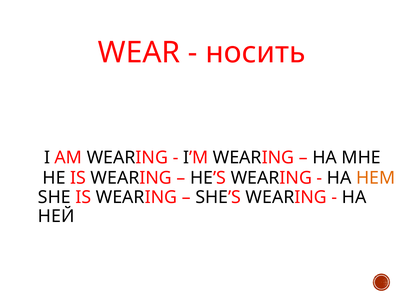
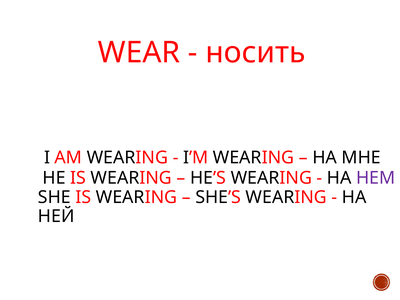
НЕМ colour: orange -> purple (376, 178)
